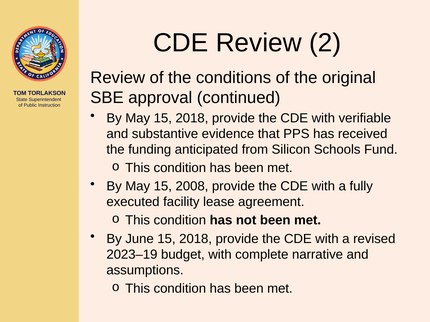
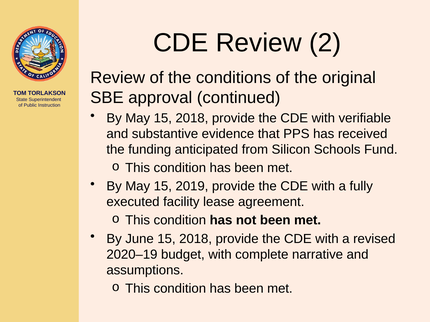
2008: 2008 -> 2019 (192, 187)
2023–19: 2023–19 -> 2020–19 (132, 255)
